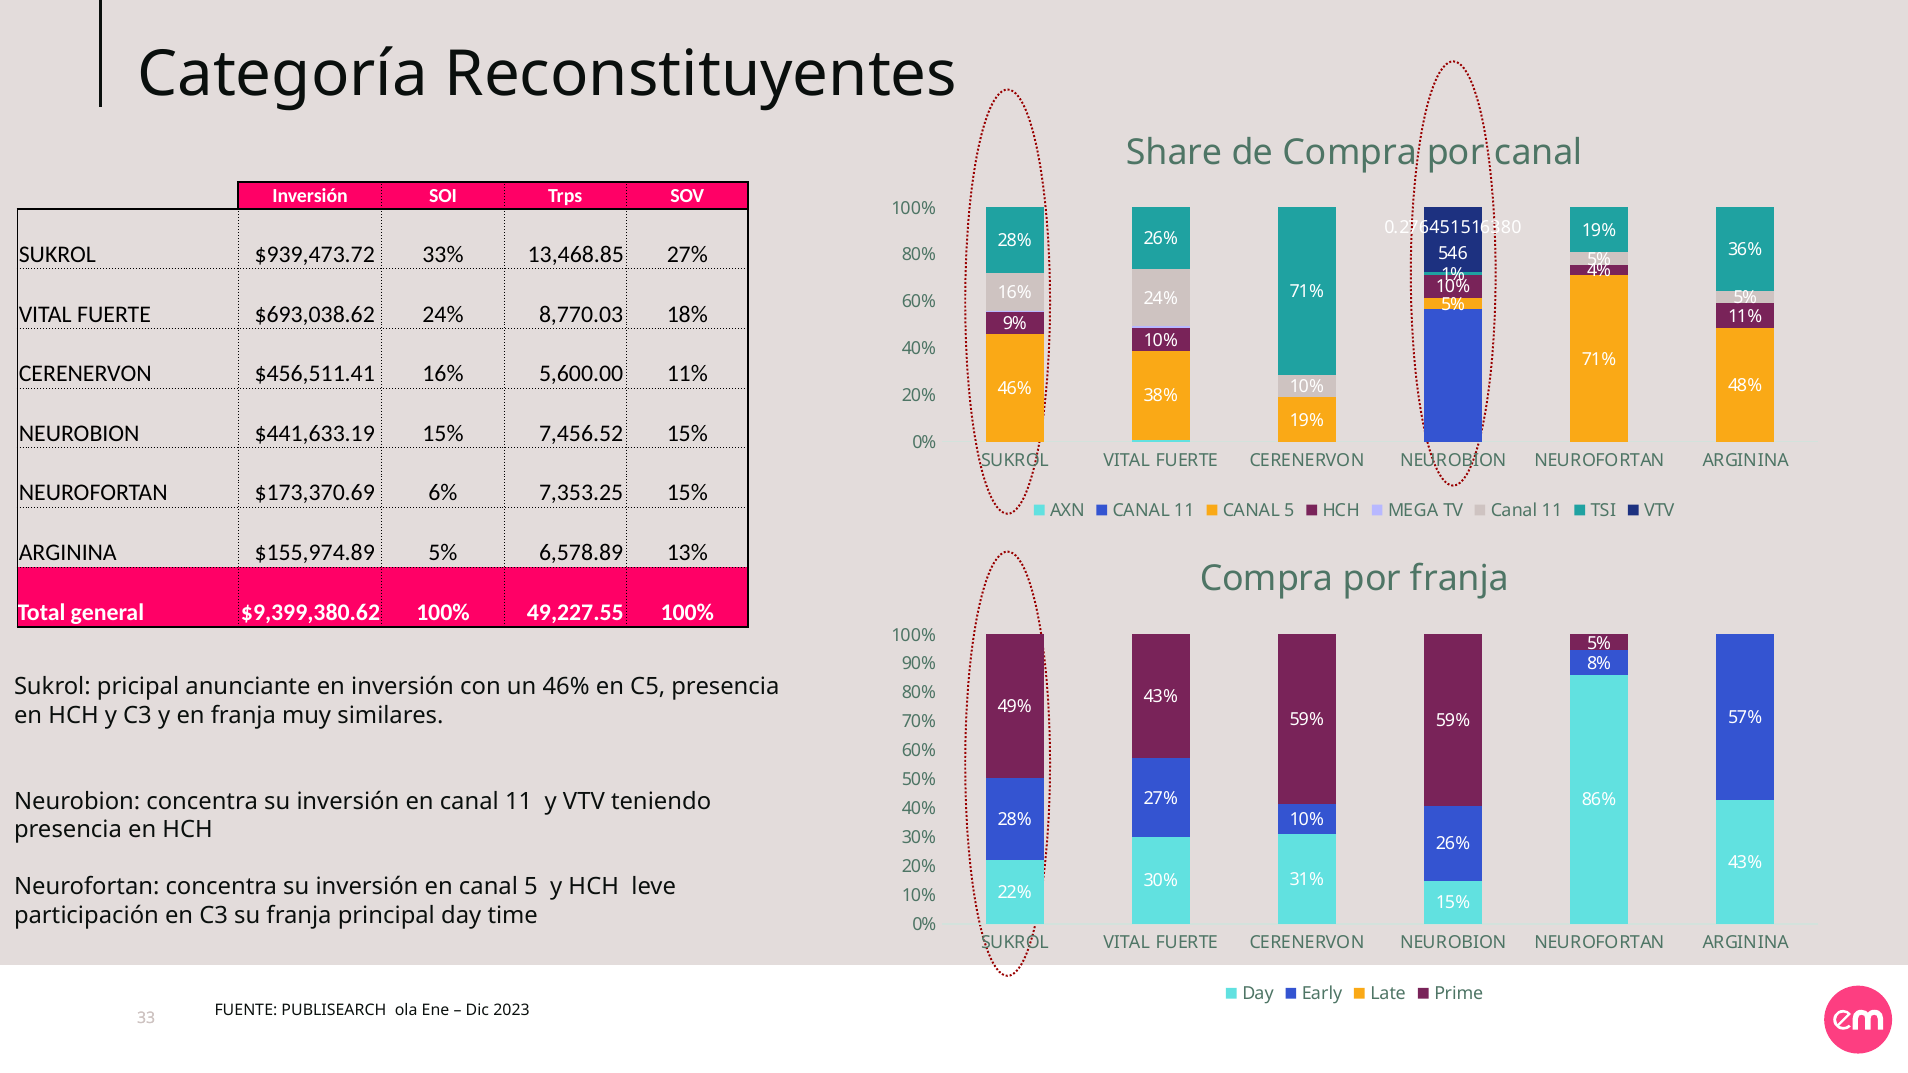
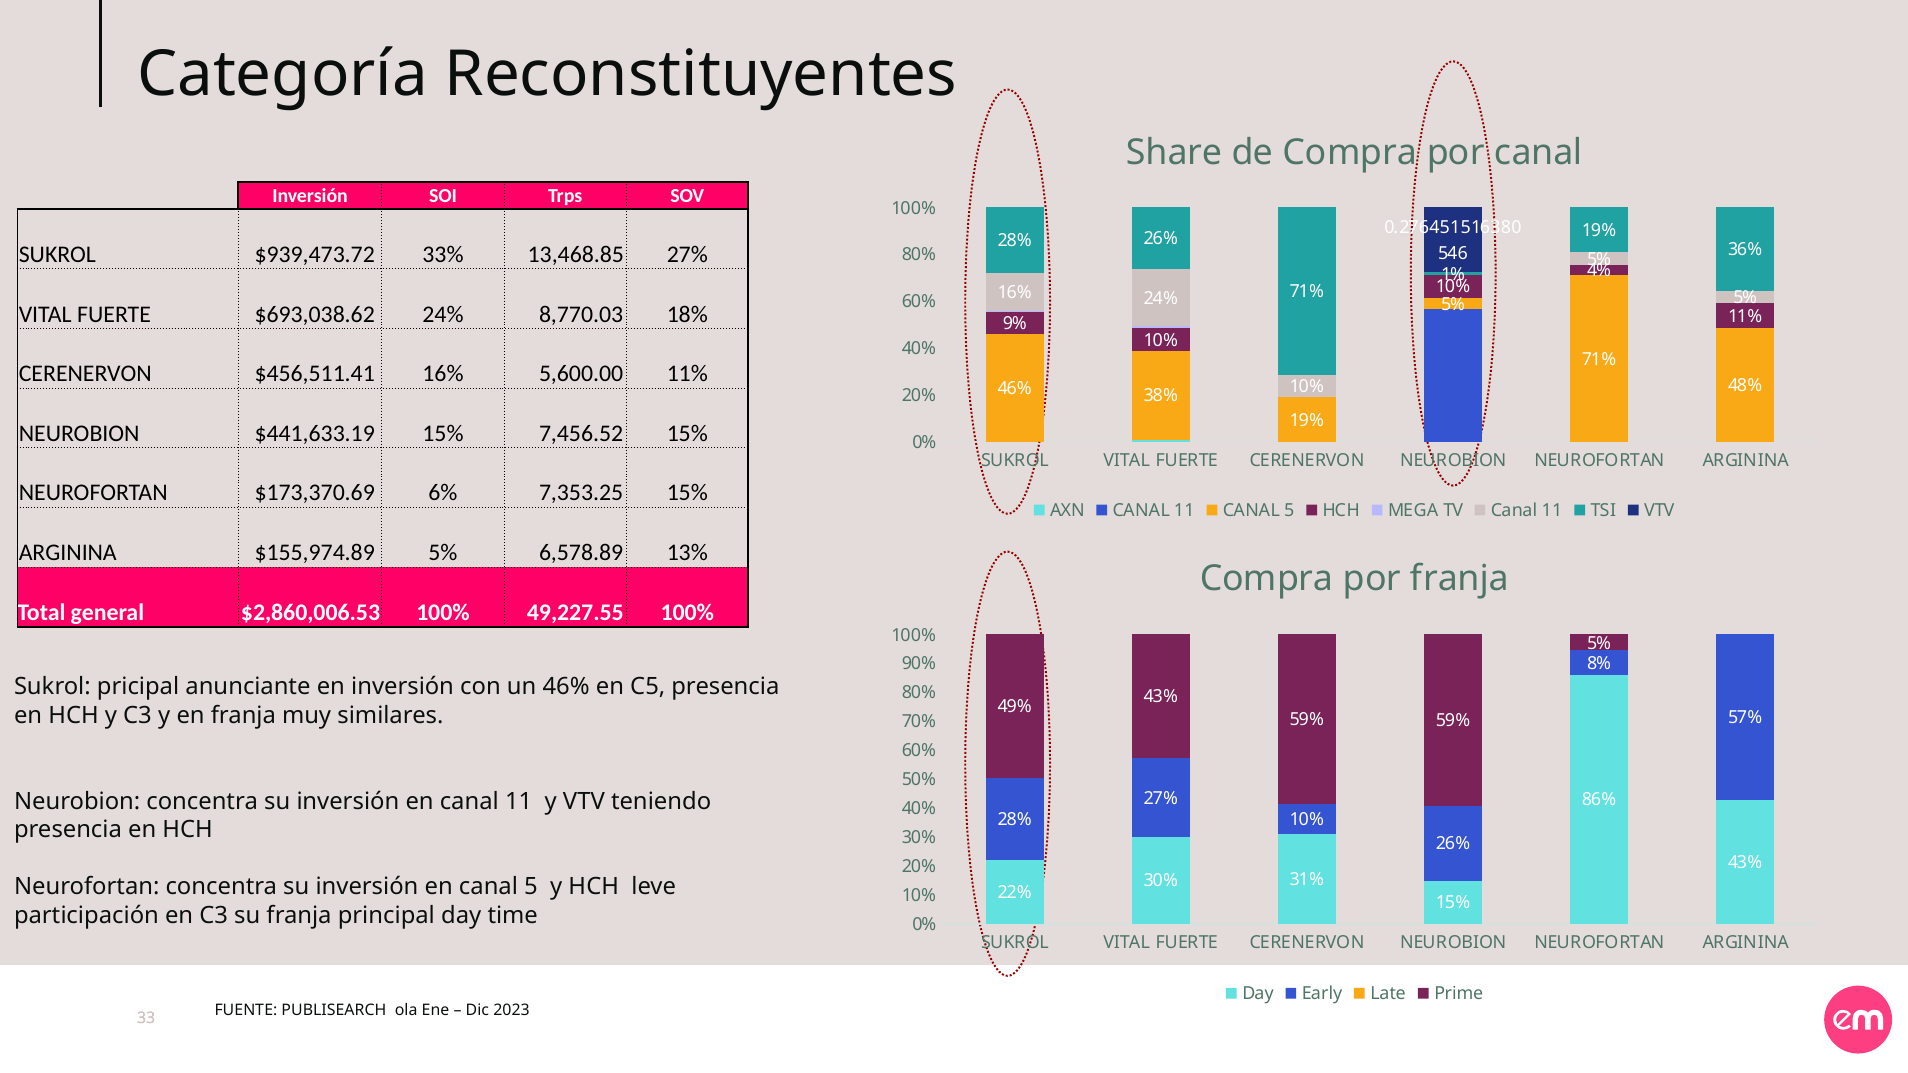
$9,399,380.62: $9,399,380.62 -> $2,860,006.53 (311, 613)
